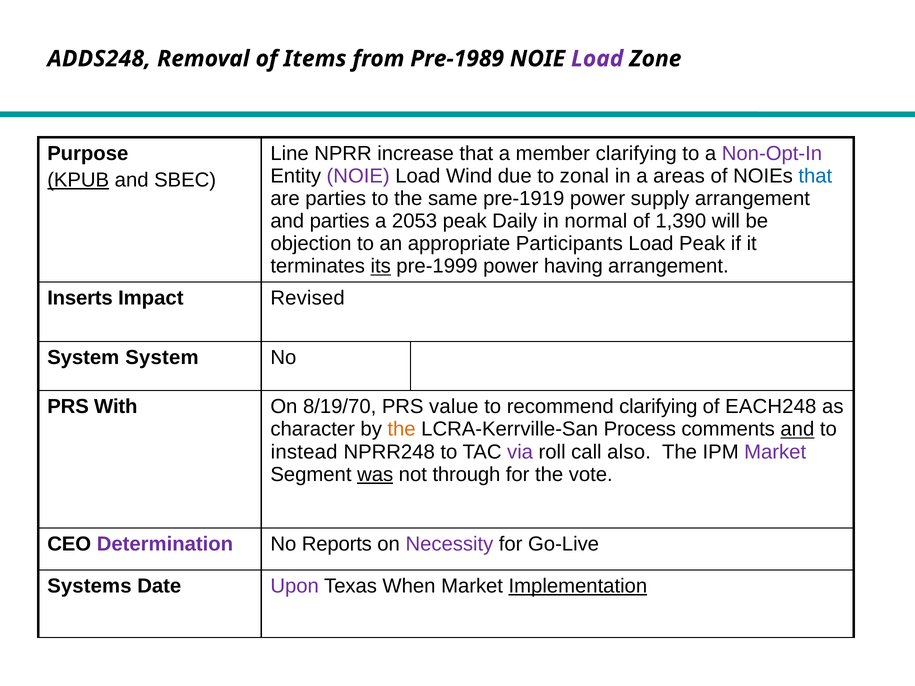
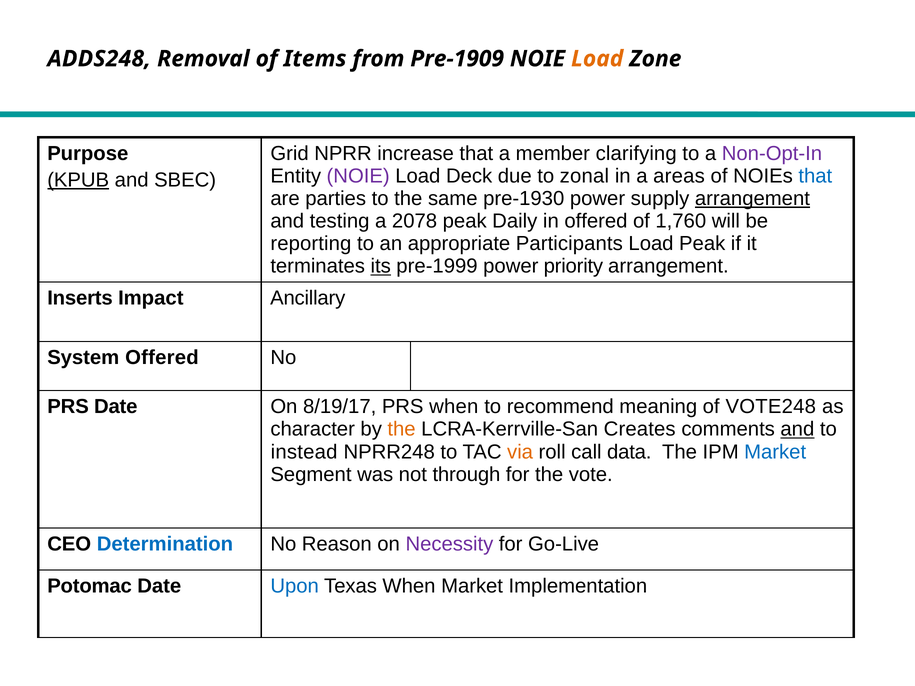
Pre-1989: Pre-1989 -> Pre-1909 (457, 59)
Load colour: purple -> orange (597, 59)
Line: Line -> Grid (290, 153)
Wind: Wind -> Deck (469, 176)
pre-1919: pre-1919 -> pre-1930 (524, 199)
arrangement underline: none -> present (752, 199)
and parties: parties -> testing (340, 221)
2053: 2053 -> 2078 (415, 221)
in normal: normal -> offered (596, 221)
1,390: 1,390 -> 1,760 (681, 221)
objection: objection -> reporting (311, 244)
having: having -> priority (573, 266)
Revised: Revised -> Ancillary (308, 298)
System System: System -> Offered (162, 358)
PRS With: With -> Date (116, 407)
8/19/70: 8/19/70 -> 8/19/17 (340, 407)
PRS value: value -> when (454, 407)
recommend clarifying: clarifying -> meaning (658, 407)
EACH248: EACH248 -> VOTE248 (771, 407)
Process: Process -> Creates (640, 429)
via colour: purple -> orange (520, 452)
also: also -> data (629, 452)
Market colour: purple -> blue (775, 452)
was underline: present -> none (375, 475)
Determination colour: purple -> blue (165, 544)
Reports: Reports -> Reason (337, 544)
Systems: Systems -> Potomac (90, 586)
Upon colour: purple -> blue (295, 586)
Implementation underline: present -> none (578, 586)
